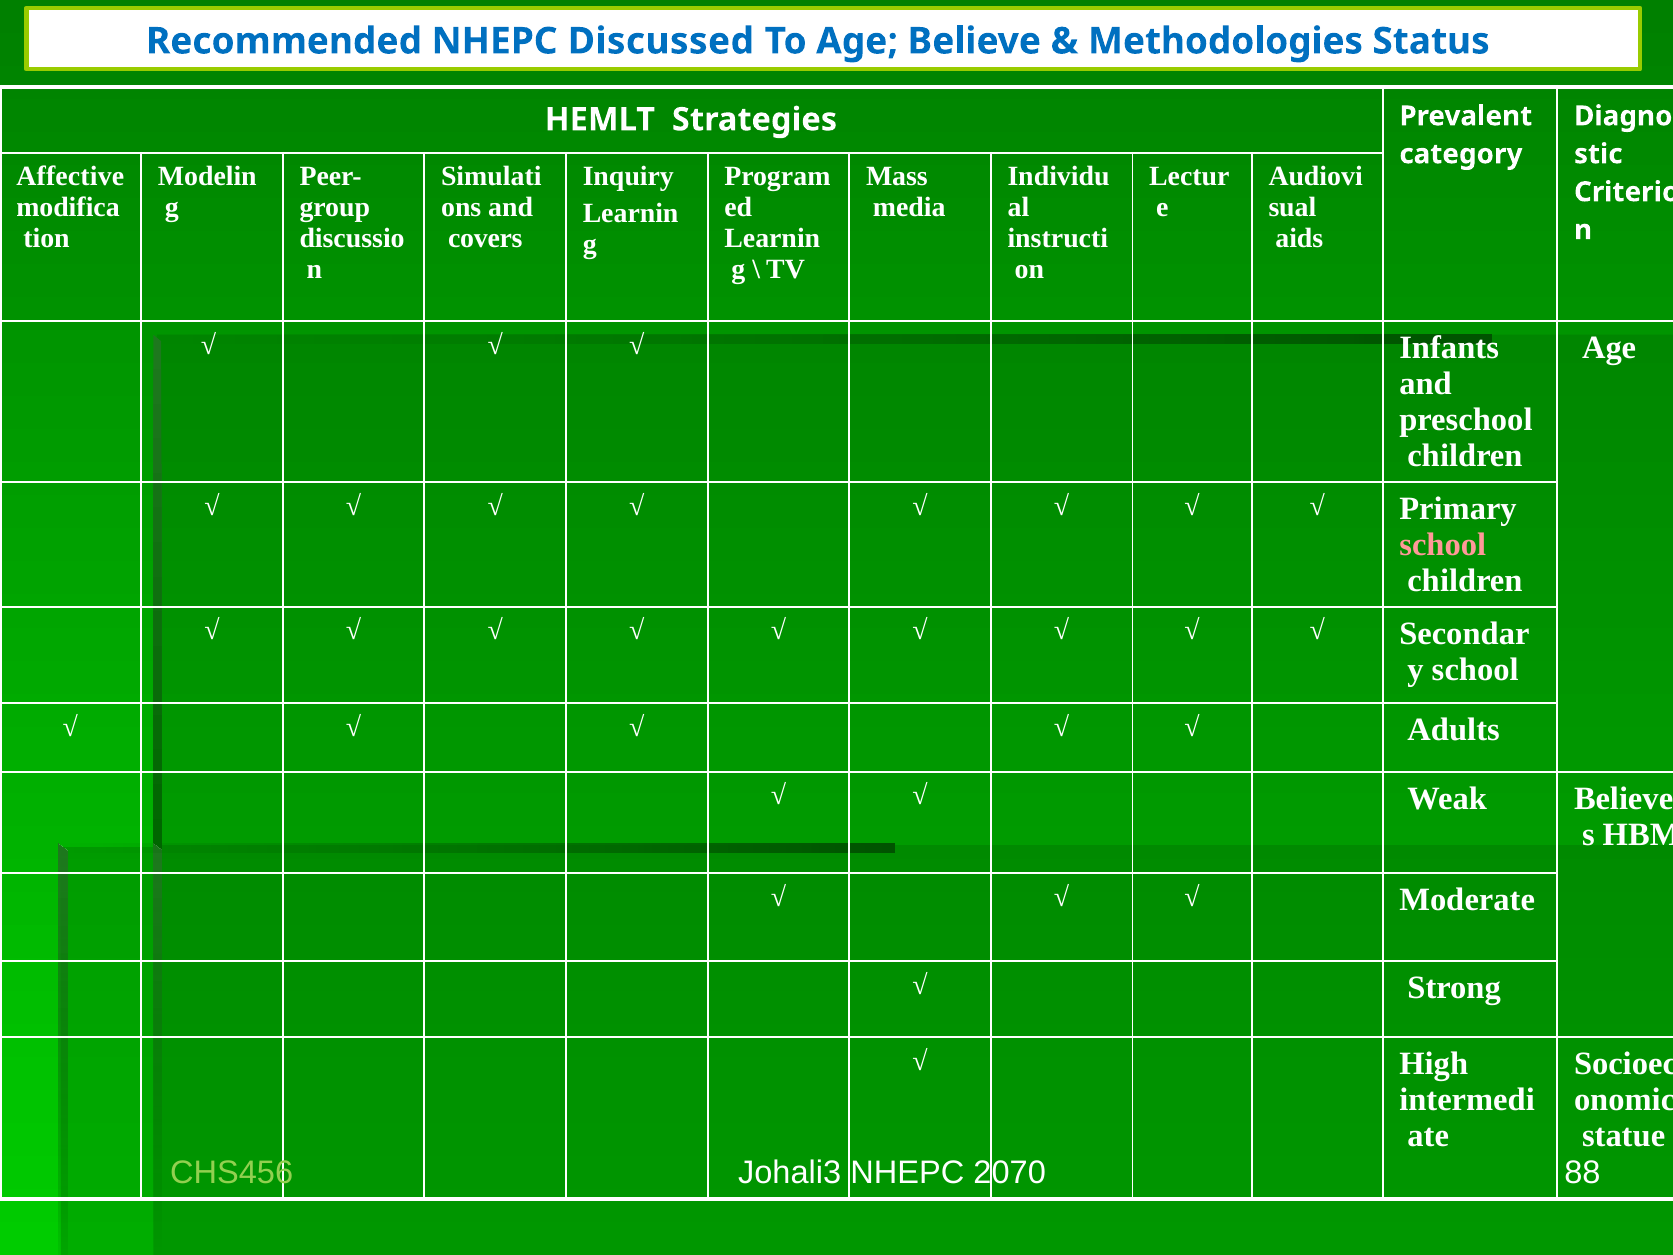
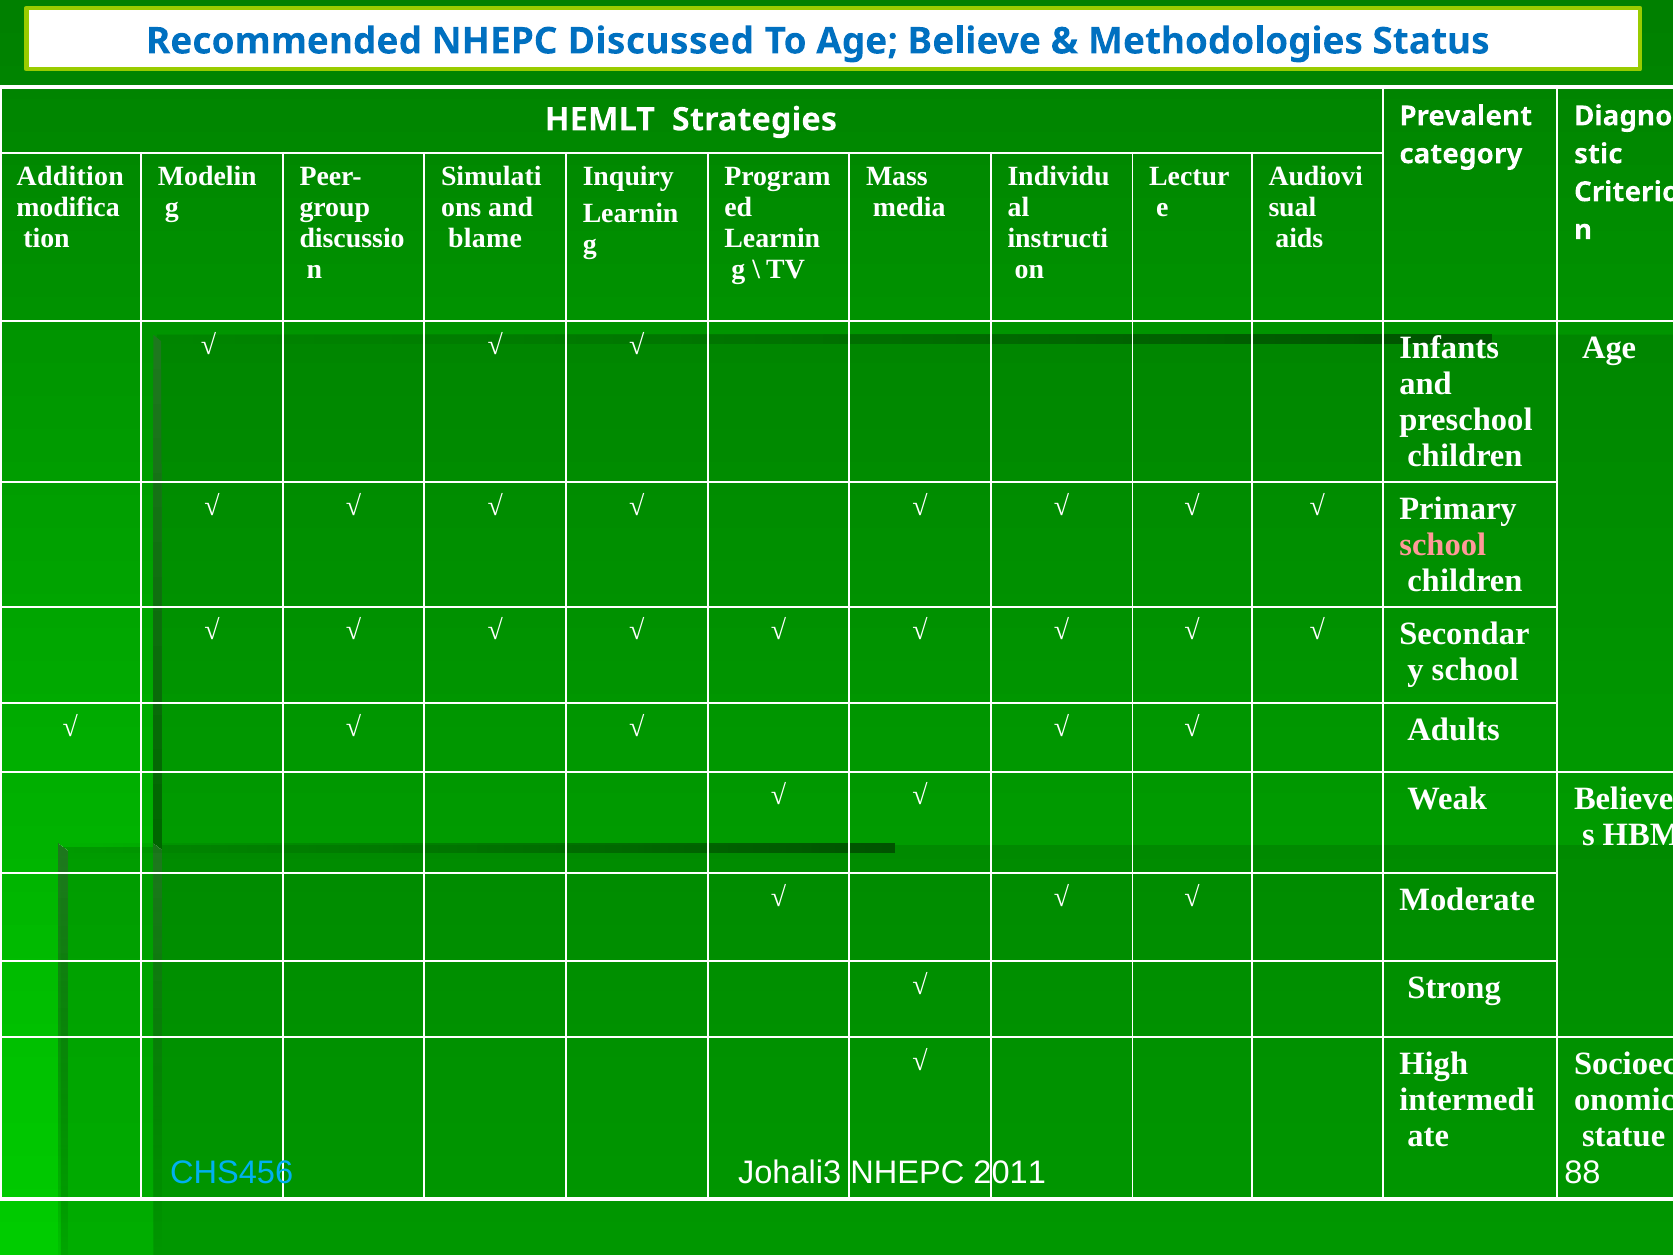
Affective: Affective -> Addition (70, 177)
covers: covers -> blame (485, 239)
CHS456 colour: light green -> light blue (232, 1173)
2070: 2070 -> 2011 (1010, 1173)
